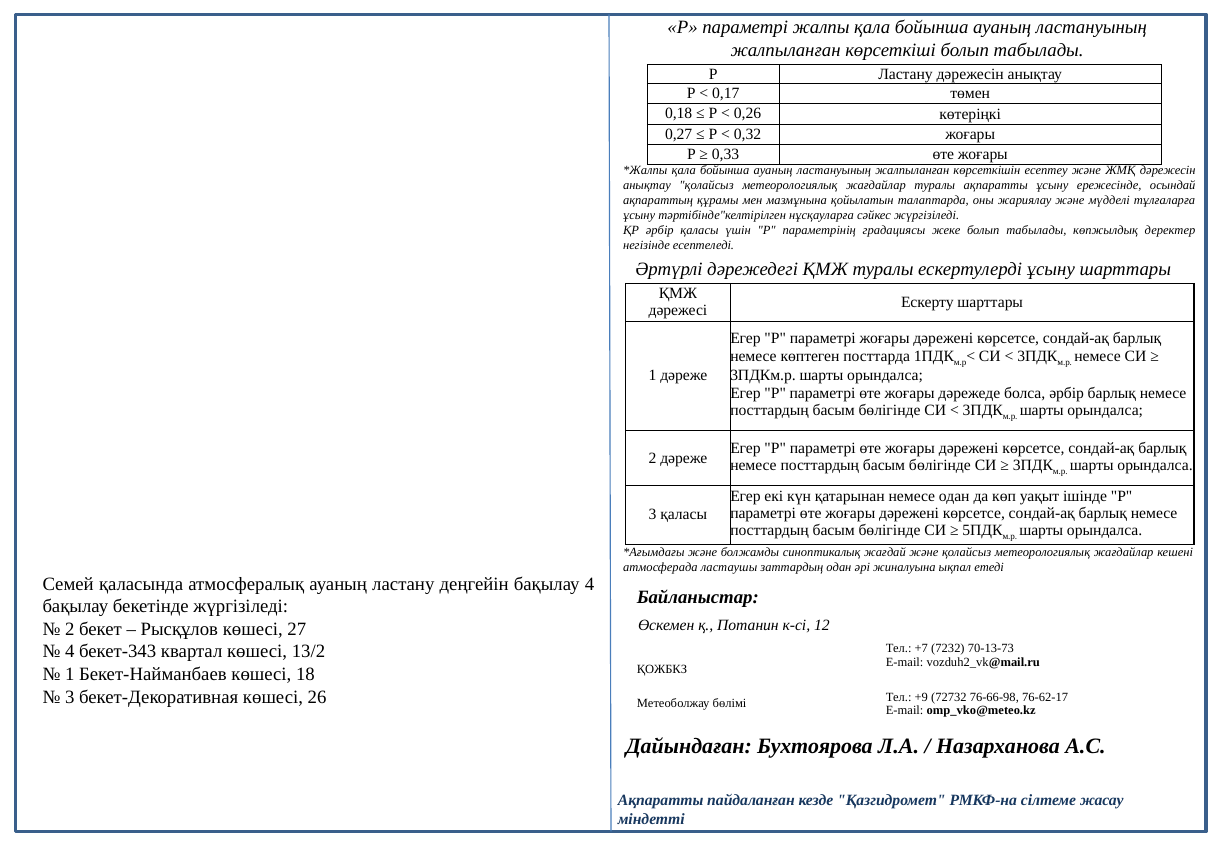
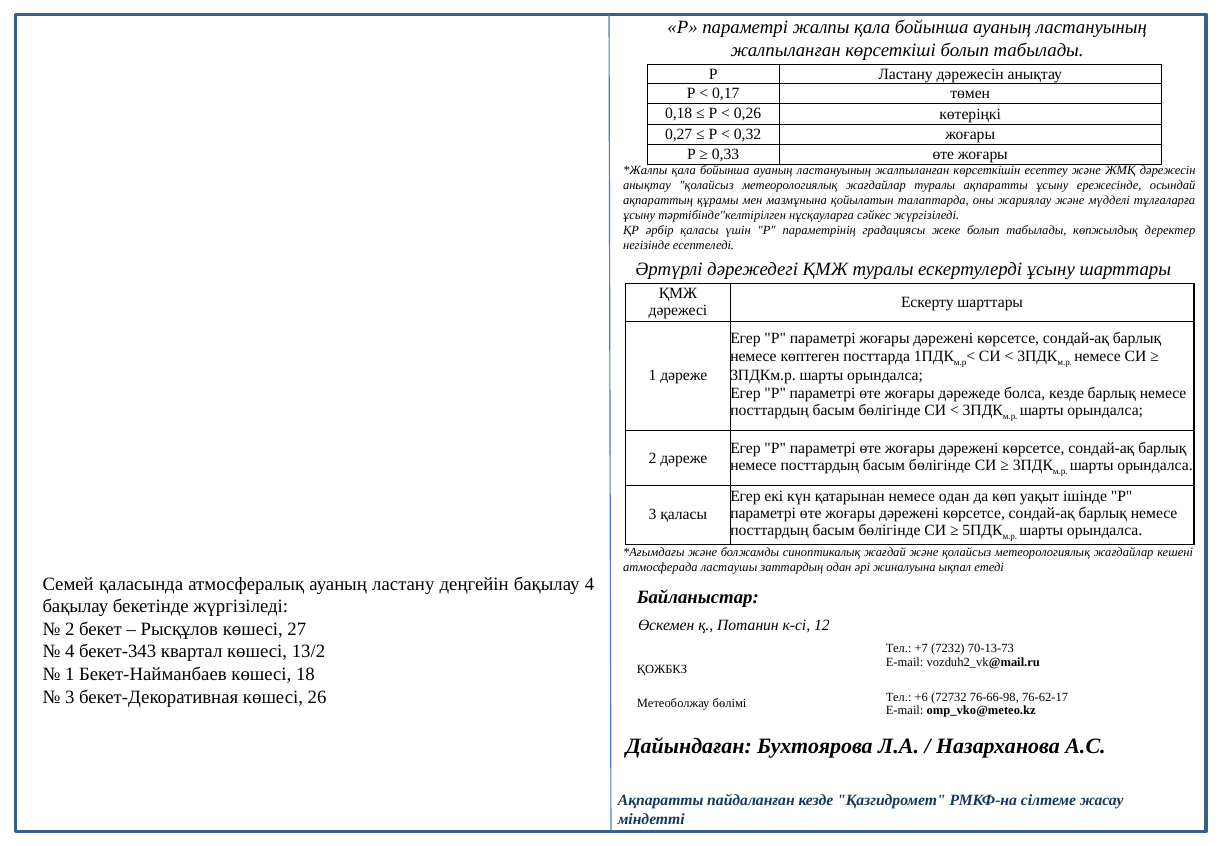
болса әрбір: әрбір -> кезде (1067, 393)
+9: +9 -> +6 (921, 697)
